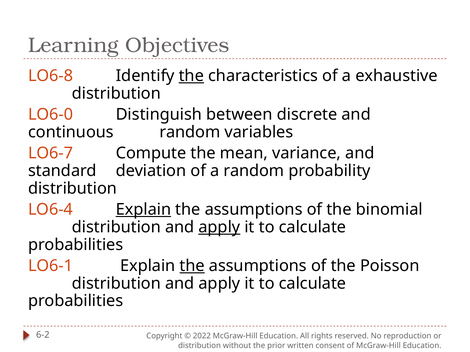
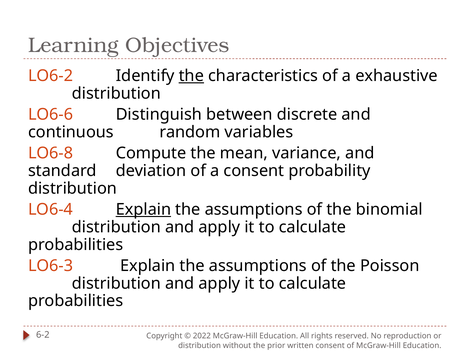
LO6-8: LO6-8 -> LO6-2 (51, 76)
LO6-0: LO6-0 -> LO6-6 (51, 115)
LO6-7: LO6-7 -> LO6-8 (51, 153)
a random: random -> consent (254, 171)
apply underline: present -> none (219, 227)
LO6-1: LO6-1 -> LO6-3 (51, 266)
the underline: present -> none (192, 266)
